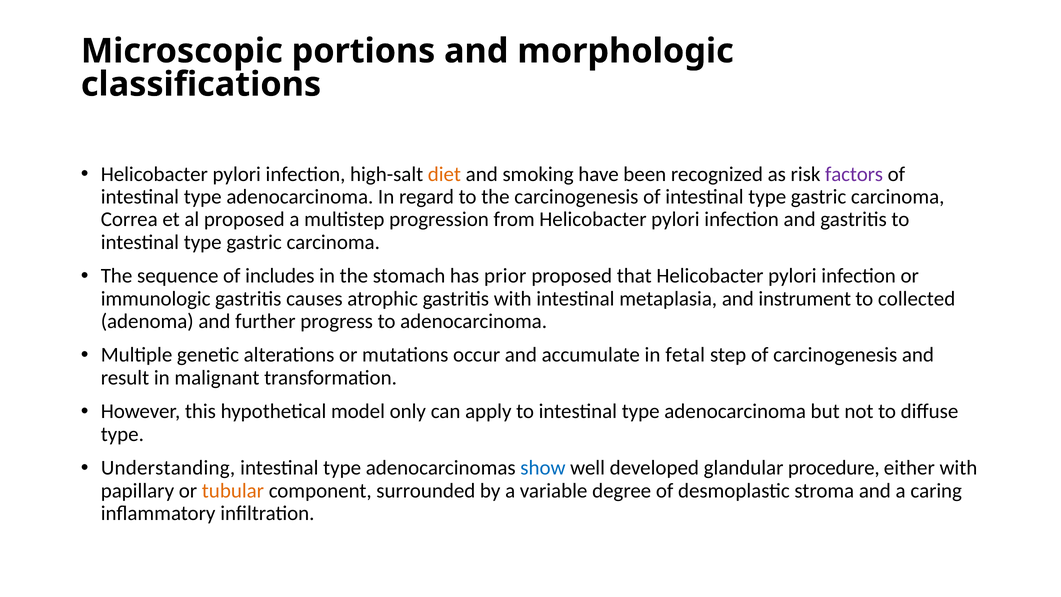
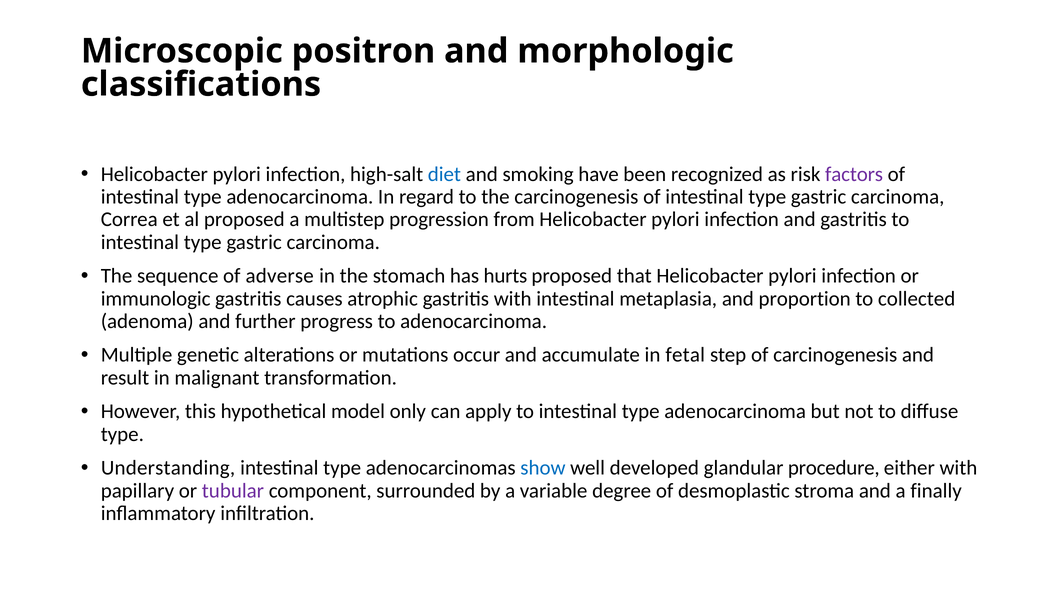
portions: portions -> positron (363, 51)
diet colour: orange -> blue (444, 174)
includes: includes -> adverse (280, 276)
prior: prior -> hurts (505, 276)
instrument: instrument -> proportion (805, 299)
tubular colour: orange -> purple (233, 490)
caring: caring -> finally (936, 490)
